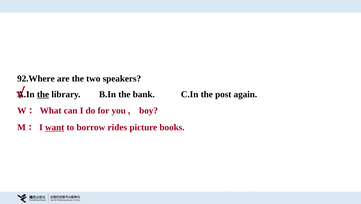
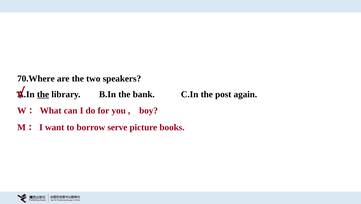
92.Where: 92.Where -> 70.Where (36, 79)
want underline: present -> none (55, 127)
rides: rides -> serve (117, 127)
